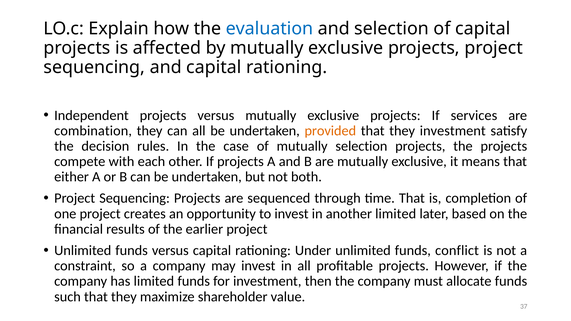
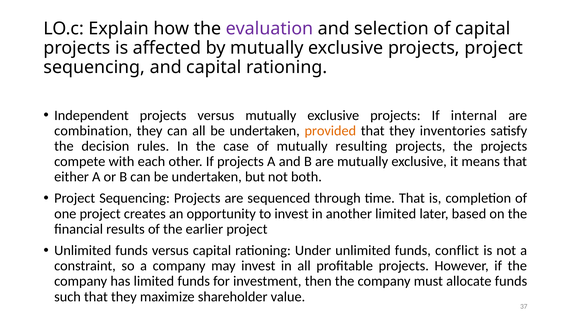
evaluation colour: blue -> purple (270, 29)
services: services -> internal (474, 115)
they investment: investment -> inventories (453, 131)
mutually selection: selection -> resulting (361, 146)
